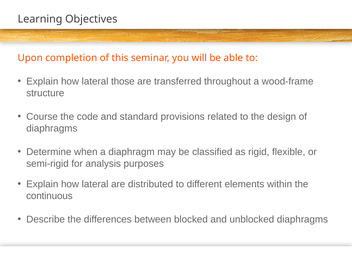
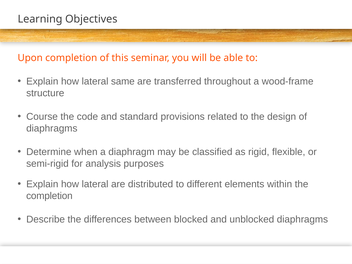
those: those -> same (123, 81)
continuous: continuous -> completion (49, 196)
